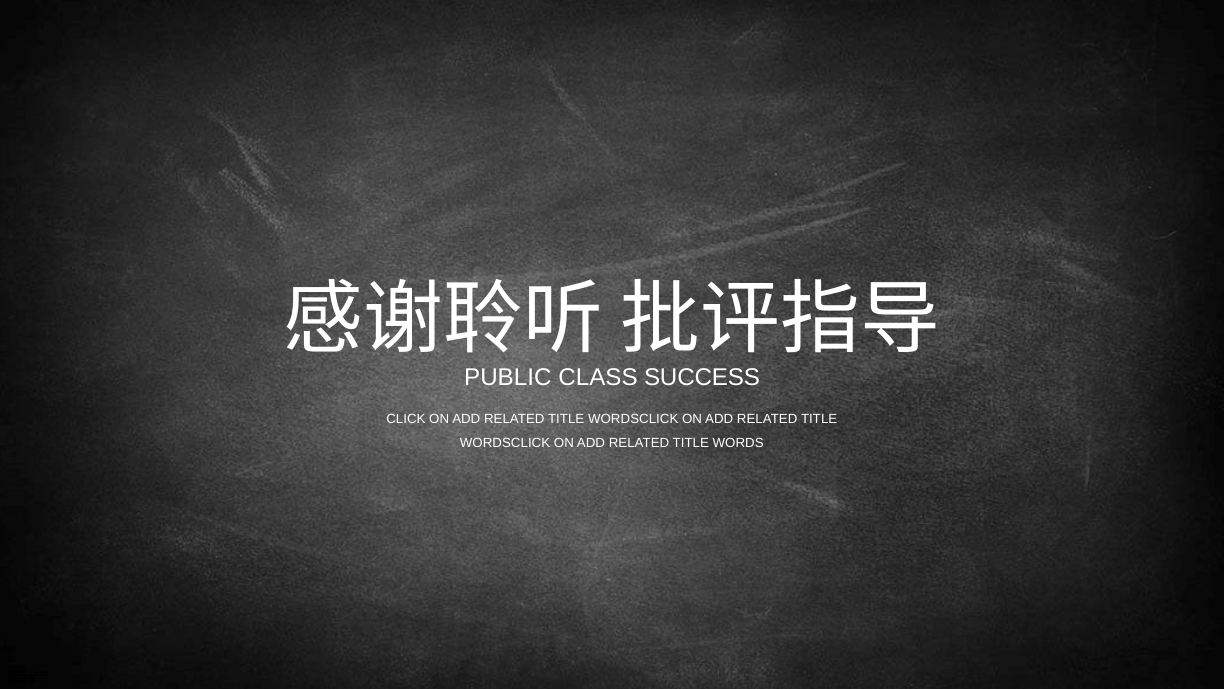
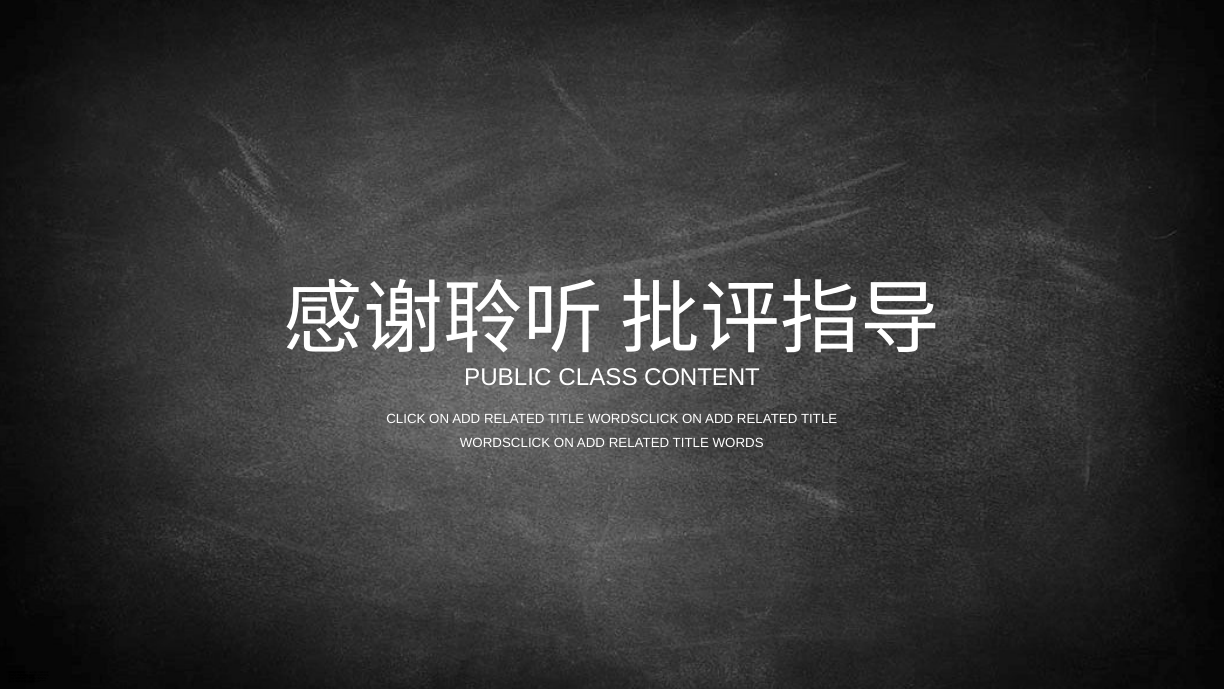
SUCCESS: SUCCESS -> CONTENT (702, 378)
